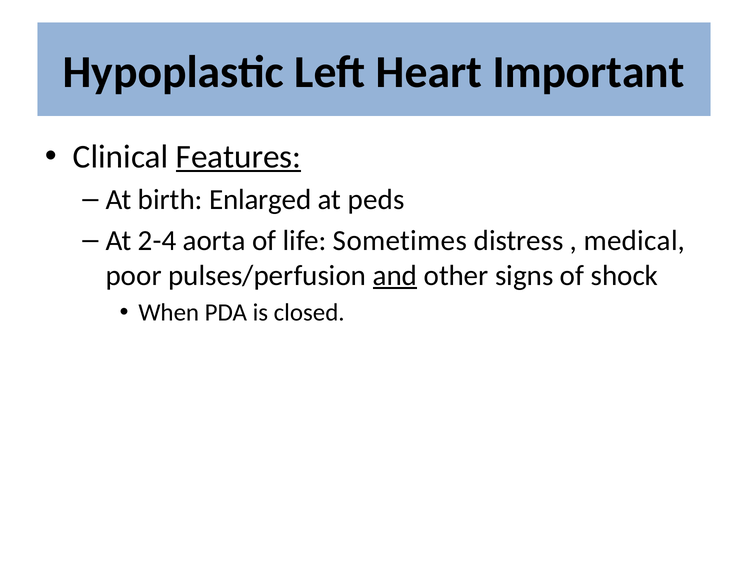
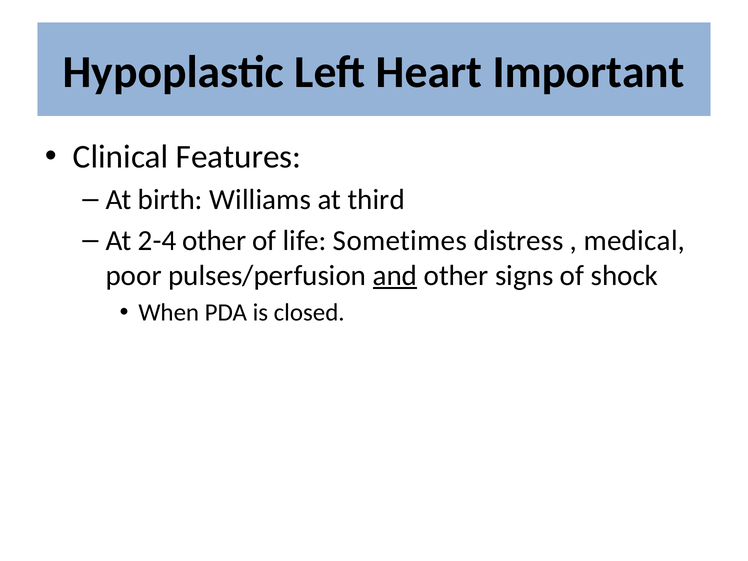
Features underline: present -> none (239, 157)
Enlarged: Enlarged -> Williams (260, 200)
peds: peds -> third (376, 200)
2-4 aorta: aorta -> other (214, 241)
